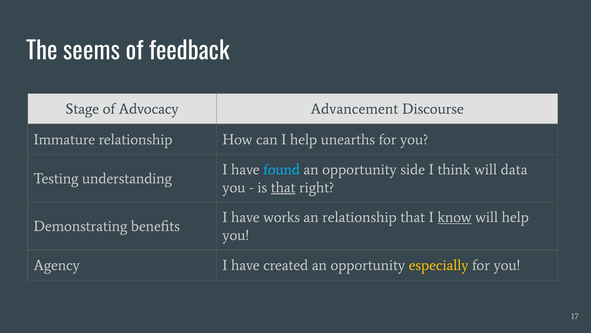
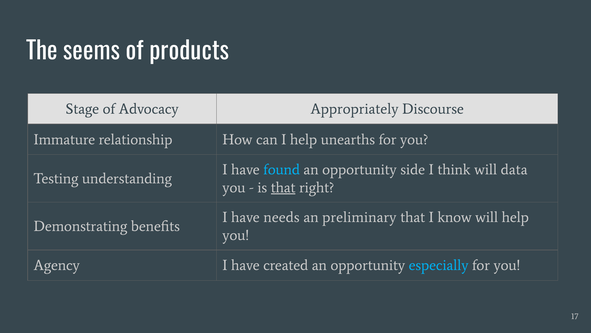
feedback: feedback -> products (189, 51)
Advancement: Advancement -> Appropriately (355, 109)
works: works -> needs (281, 217)
an relationship: relationship -> preliminary (359, 217)
know underline: present -> none (455, 217)
especially colour: yellow -> light blue (439, 265)
